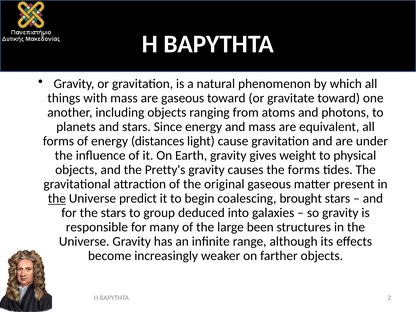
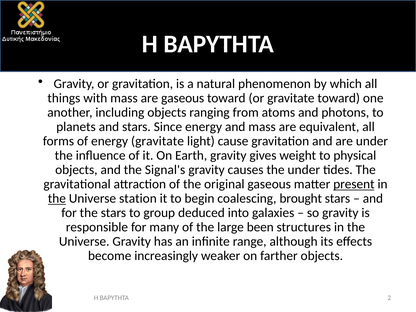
energy distances: distances -> gravitate (158, 141)
Pretty's: Pretty's -> Signal's (165, 170)
the forms: forms -> under (304, 170)
present underline: none -> present (354, 184)
predict: predict -> station (138, 199)
